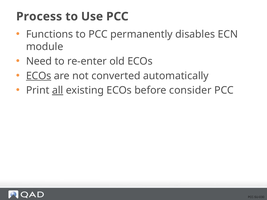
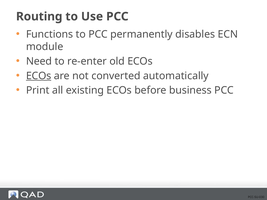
Process: Process -> Routing (39, 17)
all underline: present -> none (58, 90)
consider: consider -> business (190, 90)
